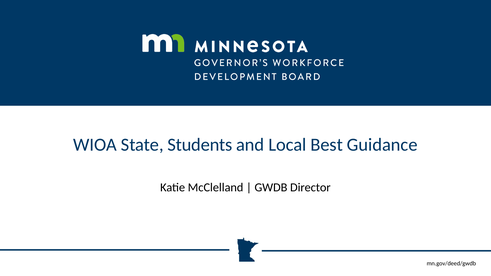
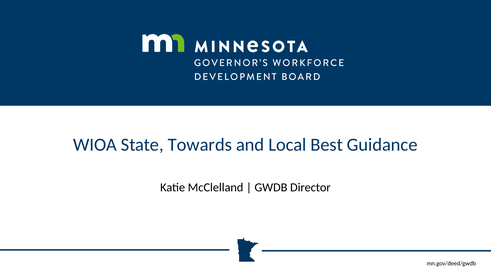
Students: Students -> Towards (200, 145)
